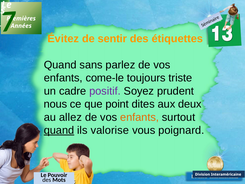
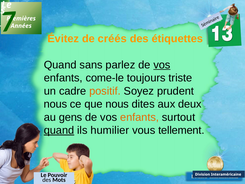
sentir: sentir -> créés (112, 39)
vos underline: none -> present (162, 65)
positif colour: purple -> orange (105, 91)
que point: point -> nous (117, 104)
allez: allez -> gens (71, 117)
valorise: valorise -> humilier (110, 130)
poignard: poignard -> tellement (181, 130)
